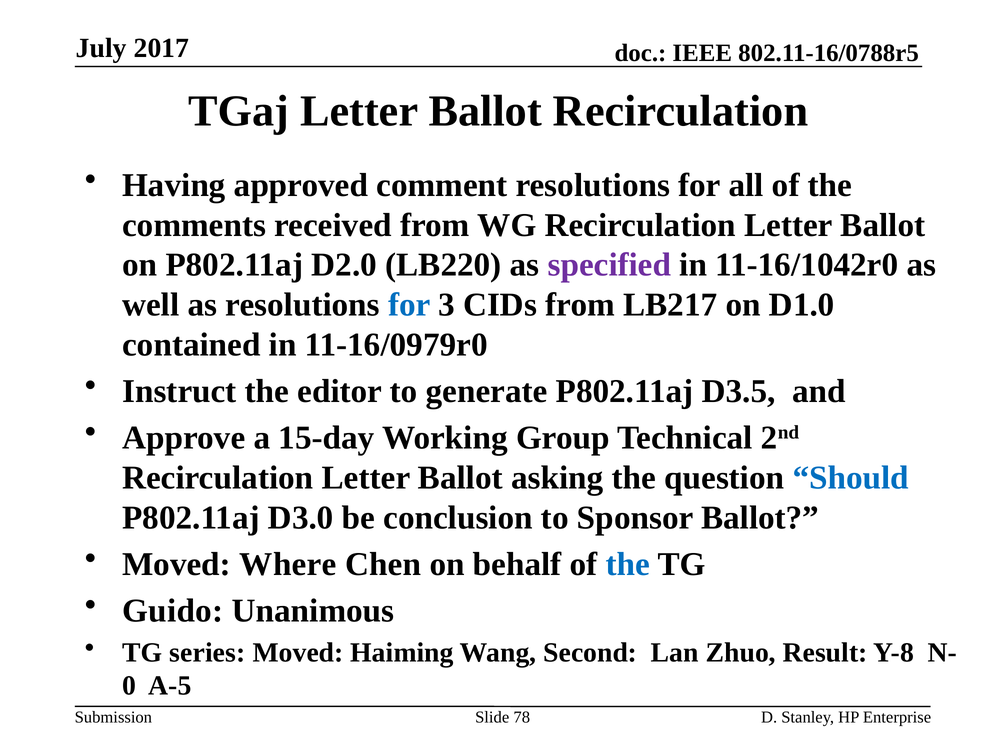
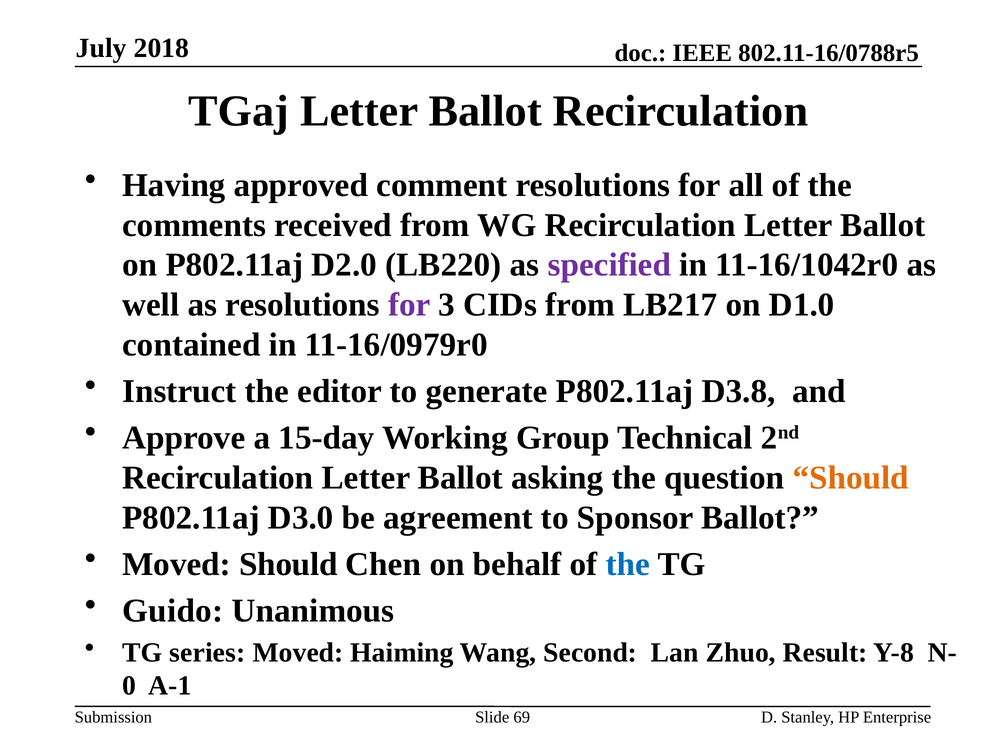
2017: 2017 -> 2018 (161, 48)
for colour: blue -> purple (409, 305)
D3.5: D3.5 -> D3.8 (739, 391)
Should colour: blue -> orange (851, 478)
conclusion: conclusion -> agreement (458, 517)
Moved Where: Where -> Should (288, 564)
A-5: A-5 -> A-1 (170, 685)
78: 78 -> 69 (522, 717)
